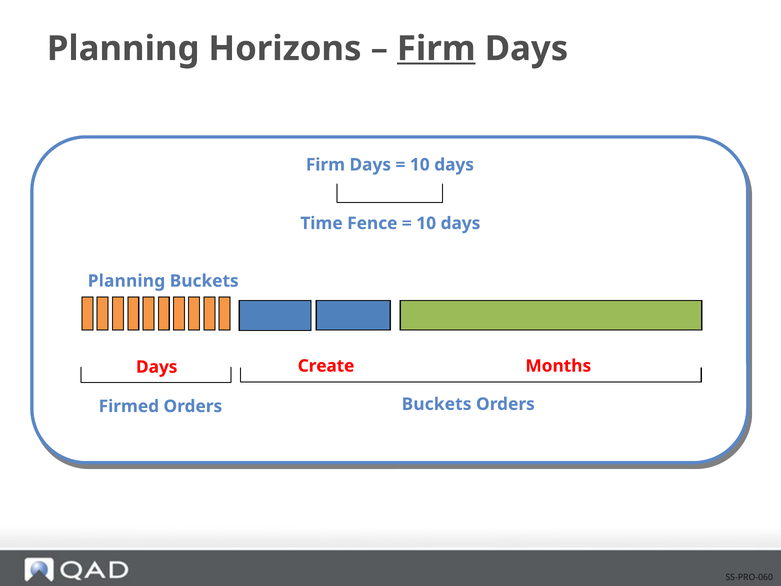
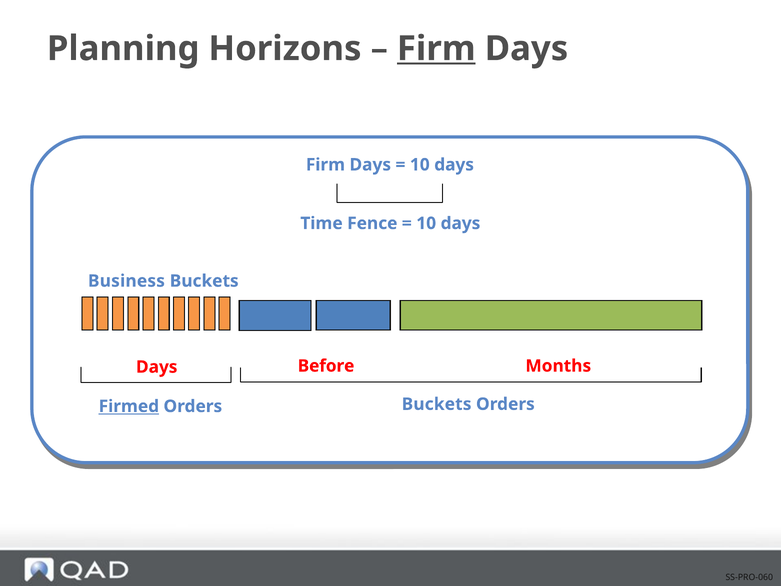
Planning: Planning -> Business (126, 281)
Create: Create -> Before (326, 366)
Firmed underline: none -> present (129, 406)
